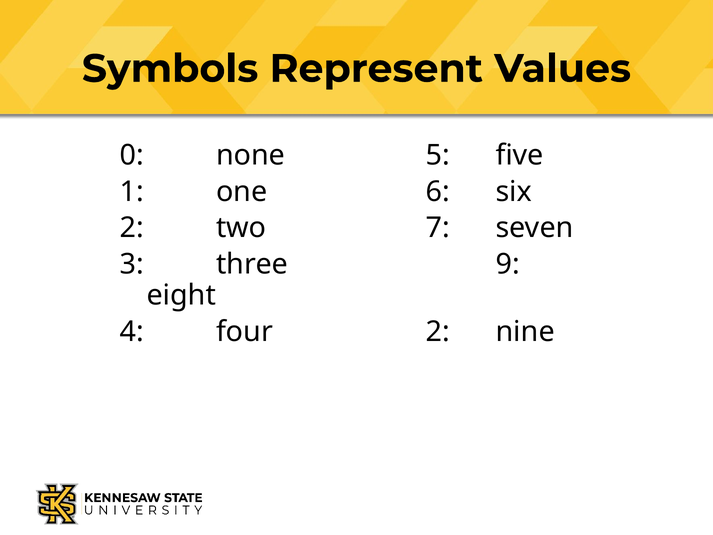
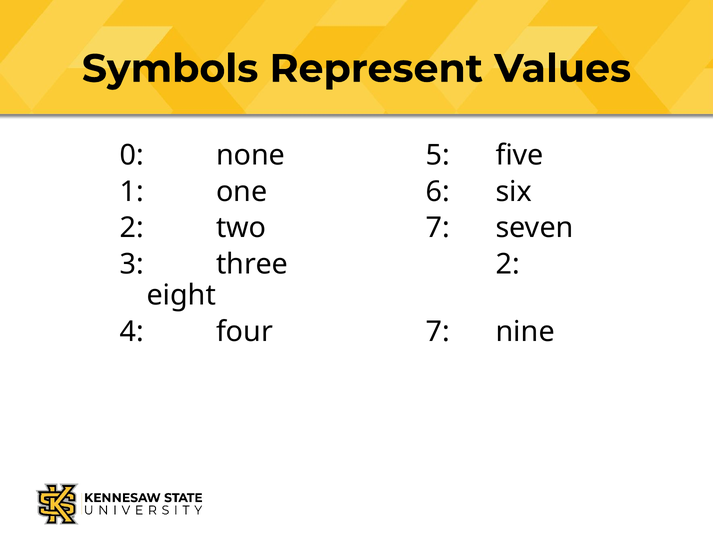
three 9: 9 -> 2 (508, 264)
four 2: 2 -> 7 (438, 332)
